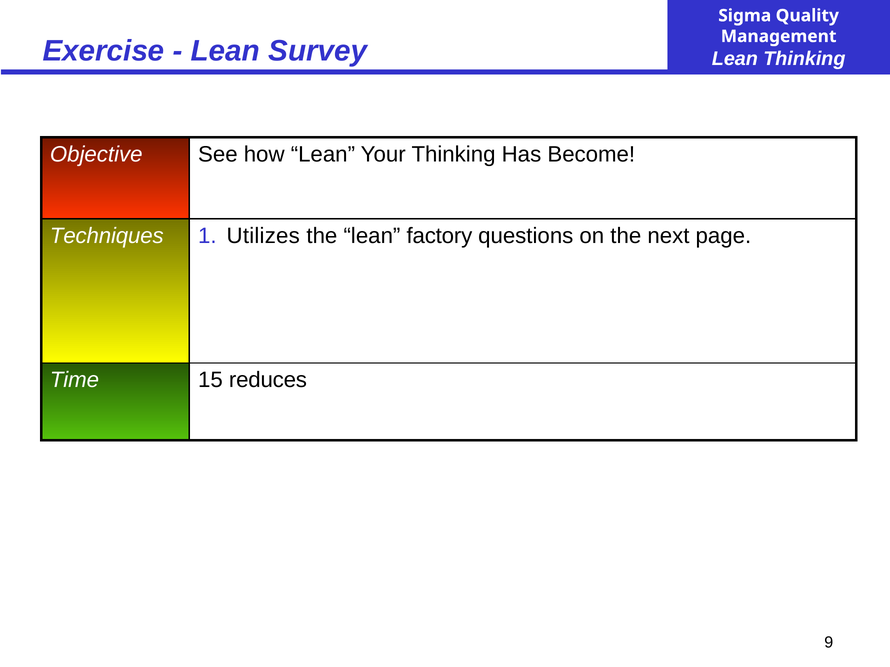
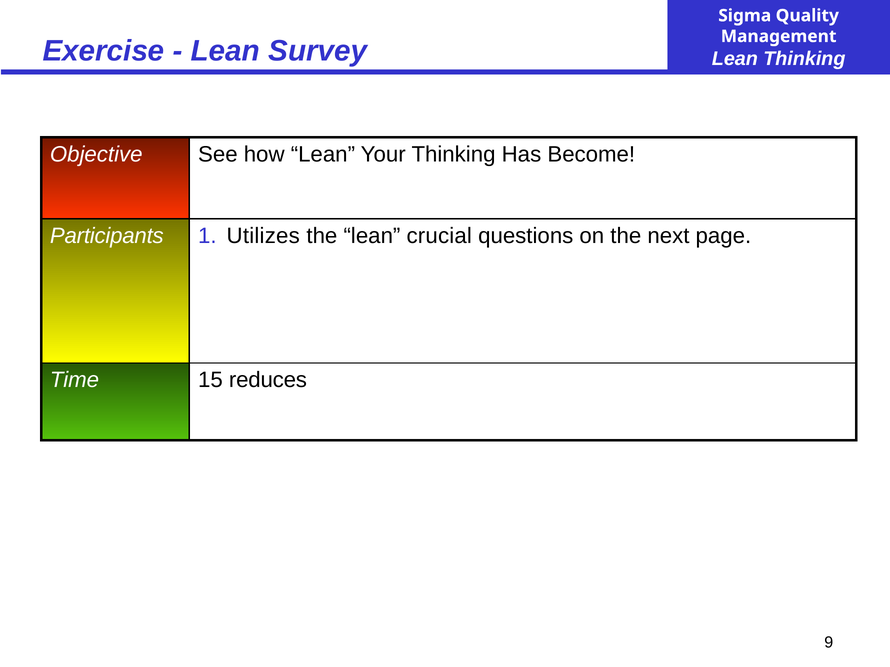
Techniques: Techniques -> Participants (107, 236)
factory: factory -> crucial (439, 236)
